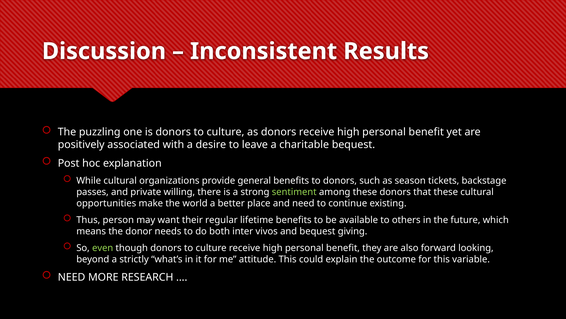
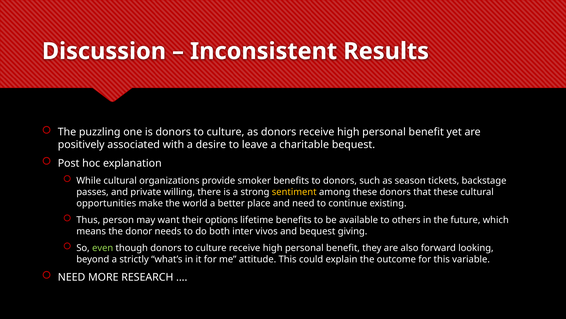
general: general -> smoker (254, 180)
sentiment colour: light green -> yellow (294, 192)
regular: regular -> options (222, 220)
